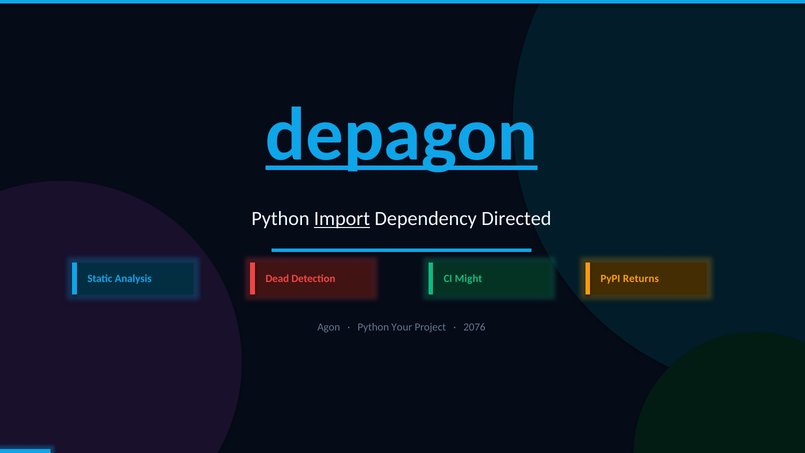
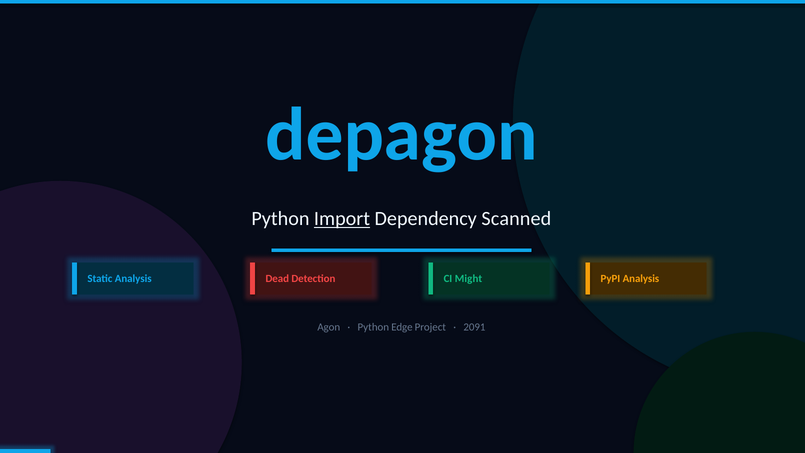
depagon underline: present -> none (401, 135)
Directed: Directed -> Scanned (516, 219)
PyPI Returns: Returns -> Analysis (641, 278)
Your: Your -> Edge (402, 327)
2076: 2076 -> 2091 (474, 327)
